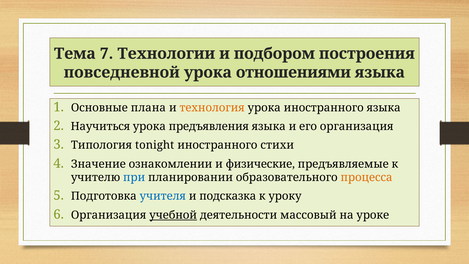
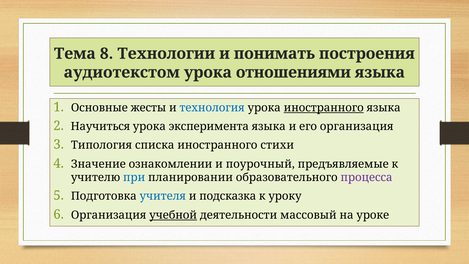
7: 7 -> 8 (107, 54)
подбором: подбором -> понимать (274, 54)
повседневной: повседневной -> аудиотекстом (122, 72)
плана: плана -> жесты (148, 108)
технология colour: orange -> blue (212, 108)
иностранного underline: none -> present (324, 108)
предъявления: предъявления -> эксперимента (209, 126)
tonight: tonight -> списка (155, 145)
физические: физические -> поурочный (260, 164)
процесса colour: orange -> purple (367, 177)
